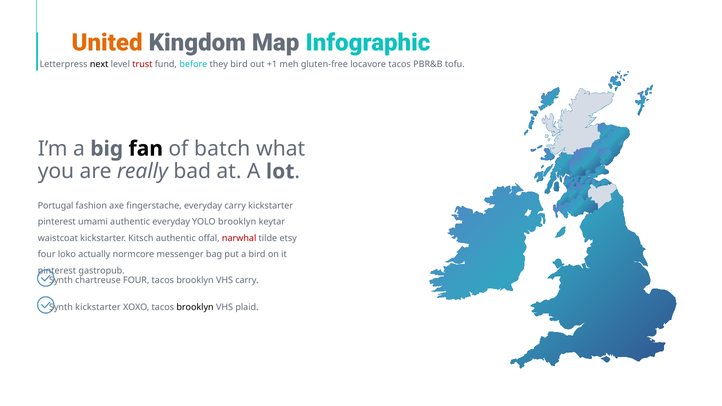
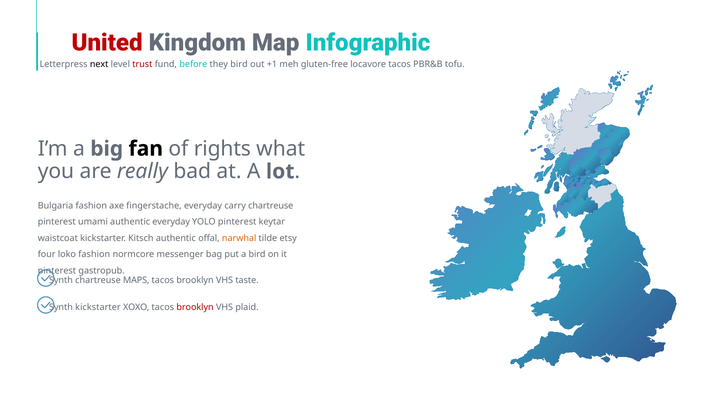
United colour: orange -> red (107, 43)
batch: batch -> rights (222, 149)
Portugal: Portugal -> Bulgaria (56, 206)
carry kickstarter: kickstarter -> chartreuse (271, 206)
YOLO brooklyn: brooklyn -> pinterest (237, 222)
narwhal colour: red -> orange (239, 238)
loko actually: actually -> fashion (94, 255)
chartreuse FOUR: FOUR -> MAPS (136, 280)
VHS carry: carry -> taste (247, 280)
brooklyn colour: black -> red (195, 307)
